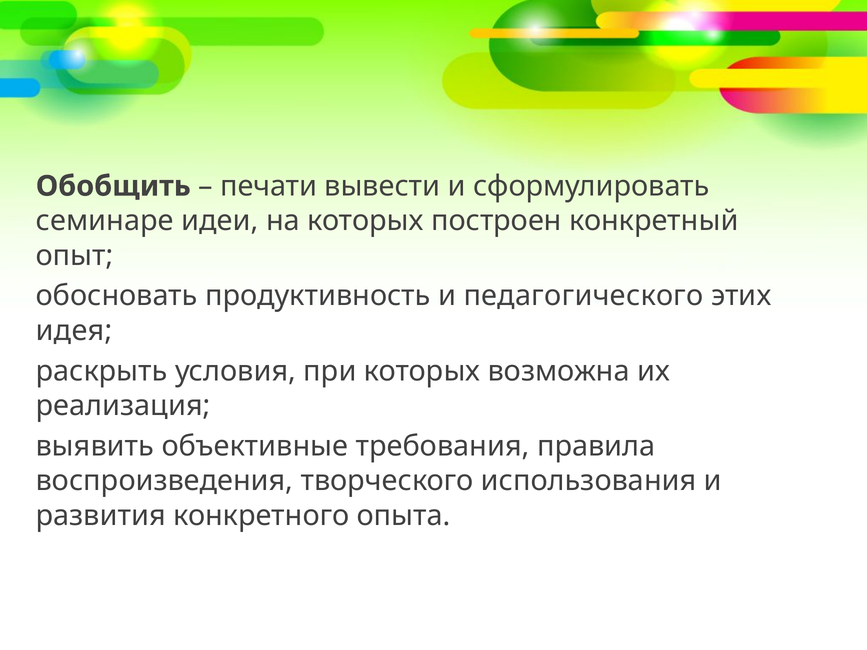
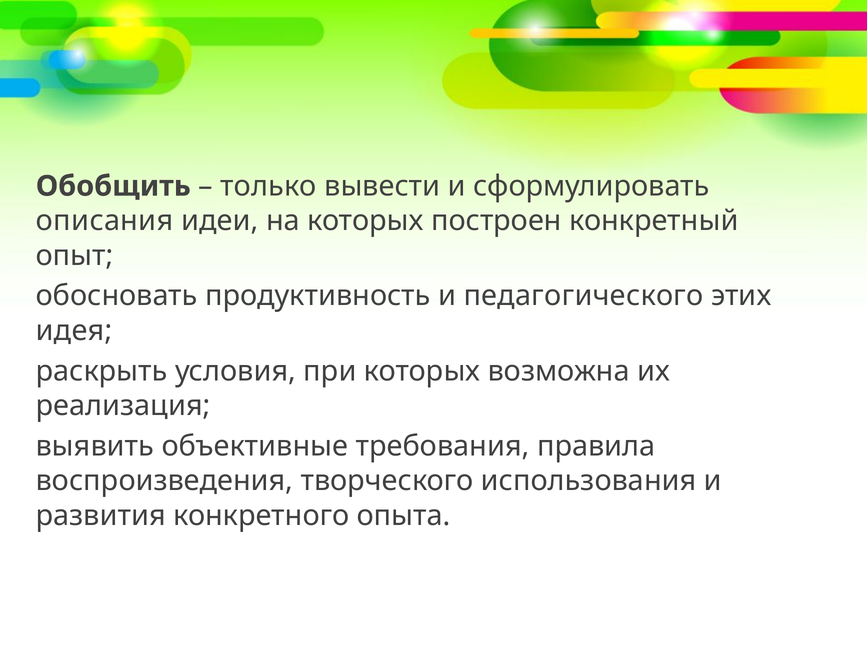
печати: печати -> только (269, 186)
семинаре: семинаре -> описания (105, 221)
